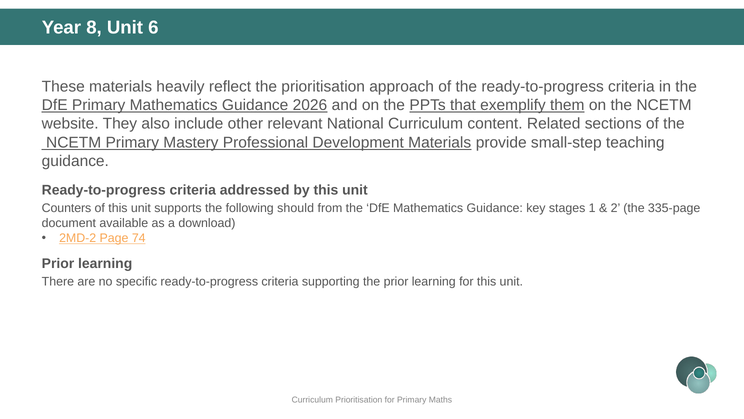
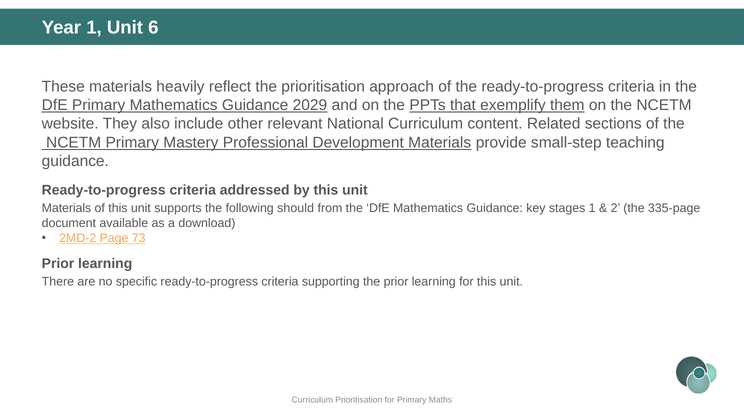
Year 8: 8 -> 1 (94, 28)
2026: 2026 -> 2029 (310, 105)
Counters: Counters -> Materials (67, 208)
74: 74 -> 73 (139, 238)
